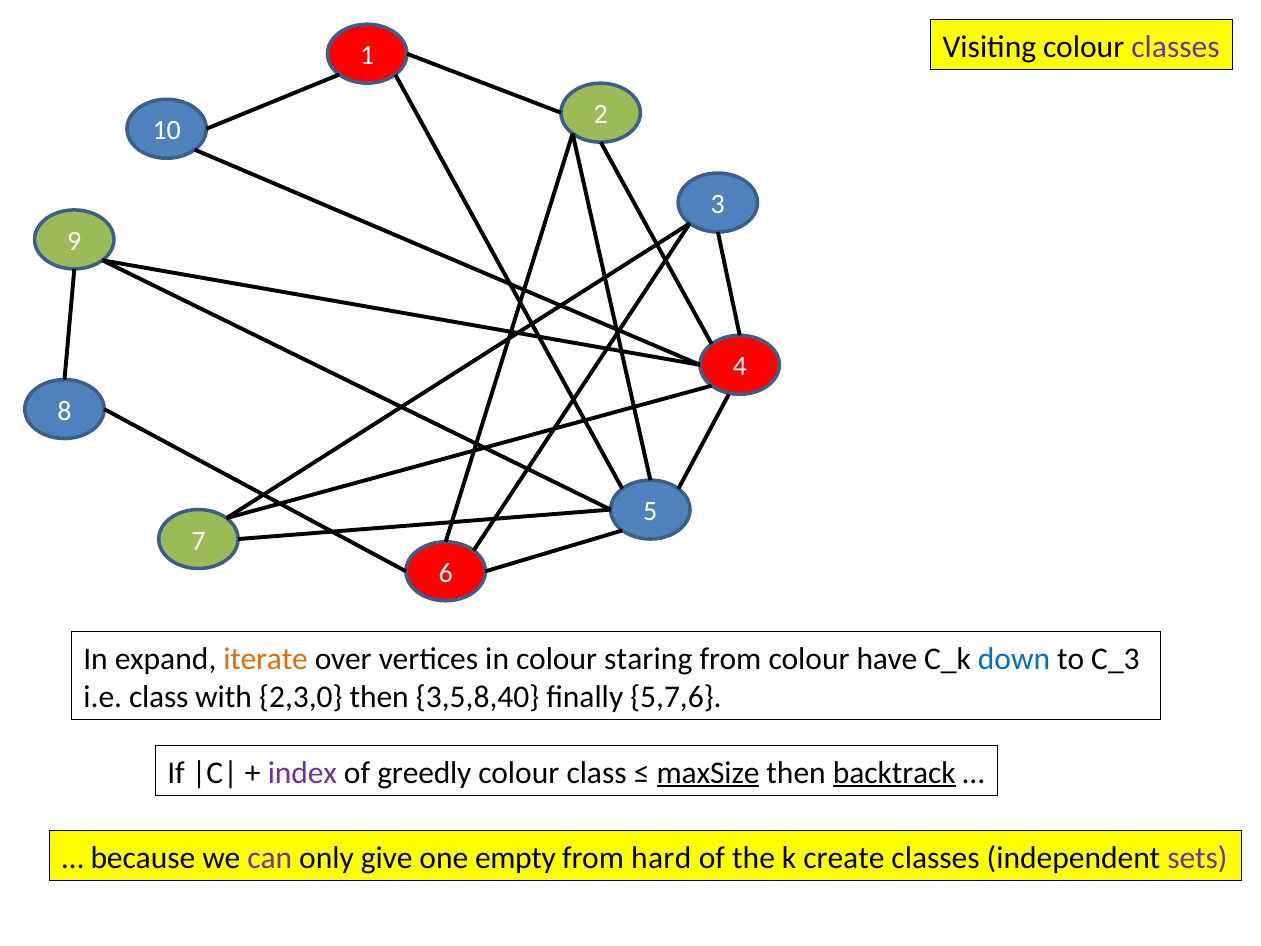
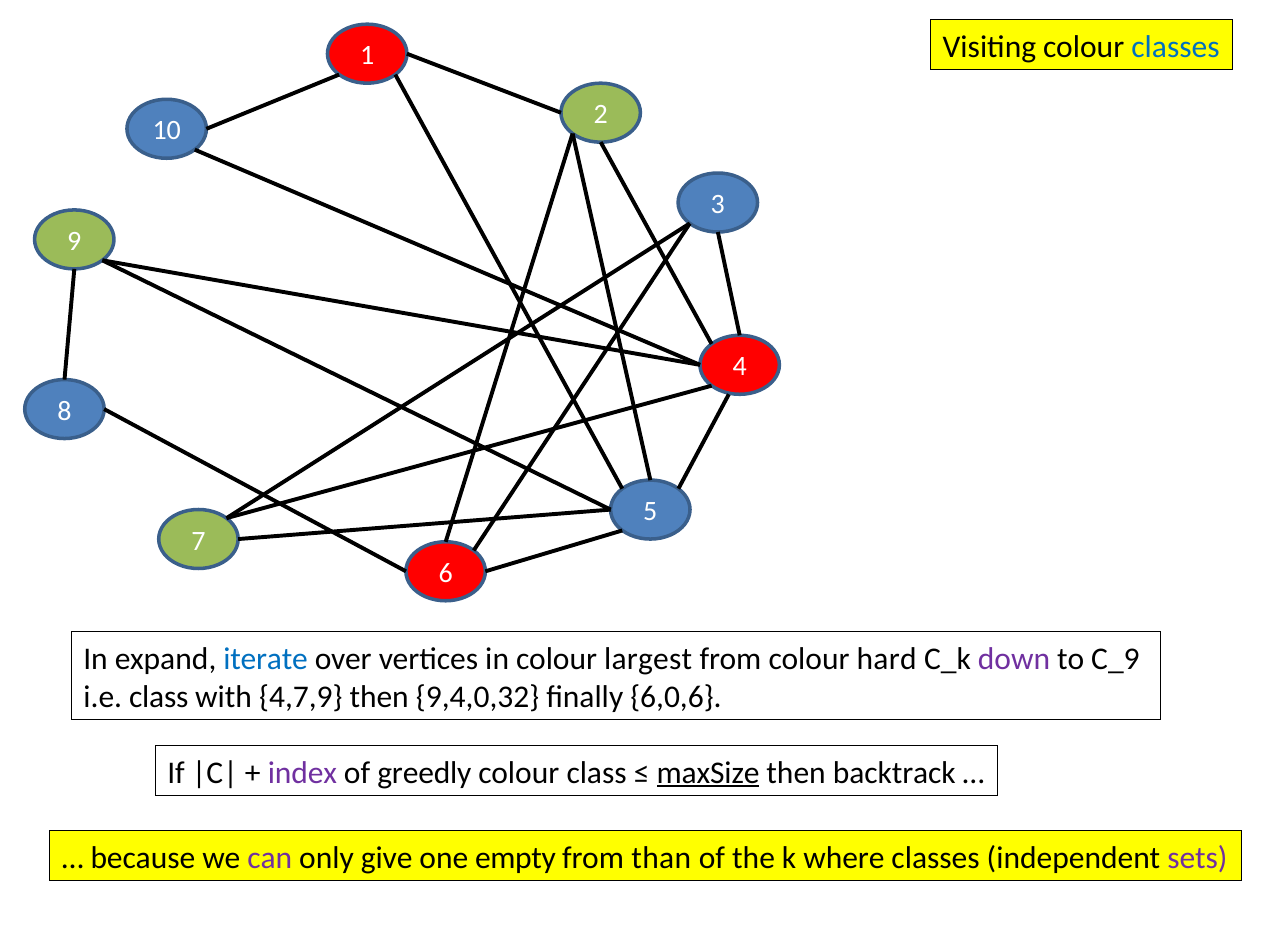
classes colour: purple -> blue (1176, 47)
iterate colour: orange -> blue (266, 659)
staring: staring -> largest (648, 659)
have: have -> hard (887, 659)
down colour: blue -> purple (1014, 659)
C_3: C_3 -> C_9 (1115, 659)
2,3,0: 2,3,0 -> 4,7,9 (301, 697)
3,5,8,40: 3,5,8,40 -> 9,4,0,32 (478, 697)
5,7,6: 5,7,6 -> 6,0,6 (676, 697)
backtrack underline: present -> none (894, 773)
hard: hard -> than (661, 858)
create: create -> where (844, 858)
